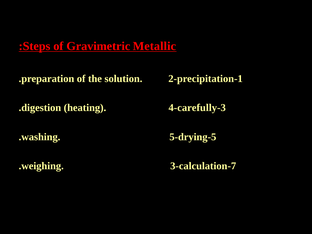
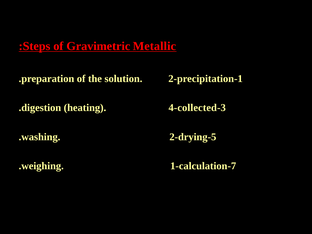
4-carefully: 4-carefully -> 4-collected (193, 108)
5-drying: 5-drying -> 2-drying (188, 137)
3-calculation: 3-calculation -> 1-calculation (199, 166)
